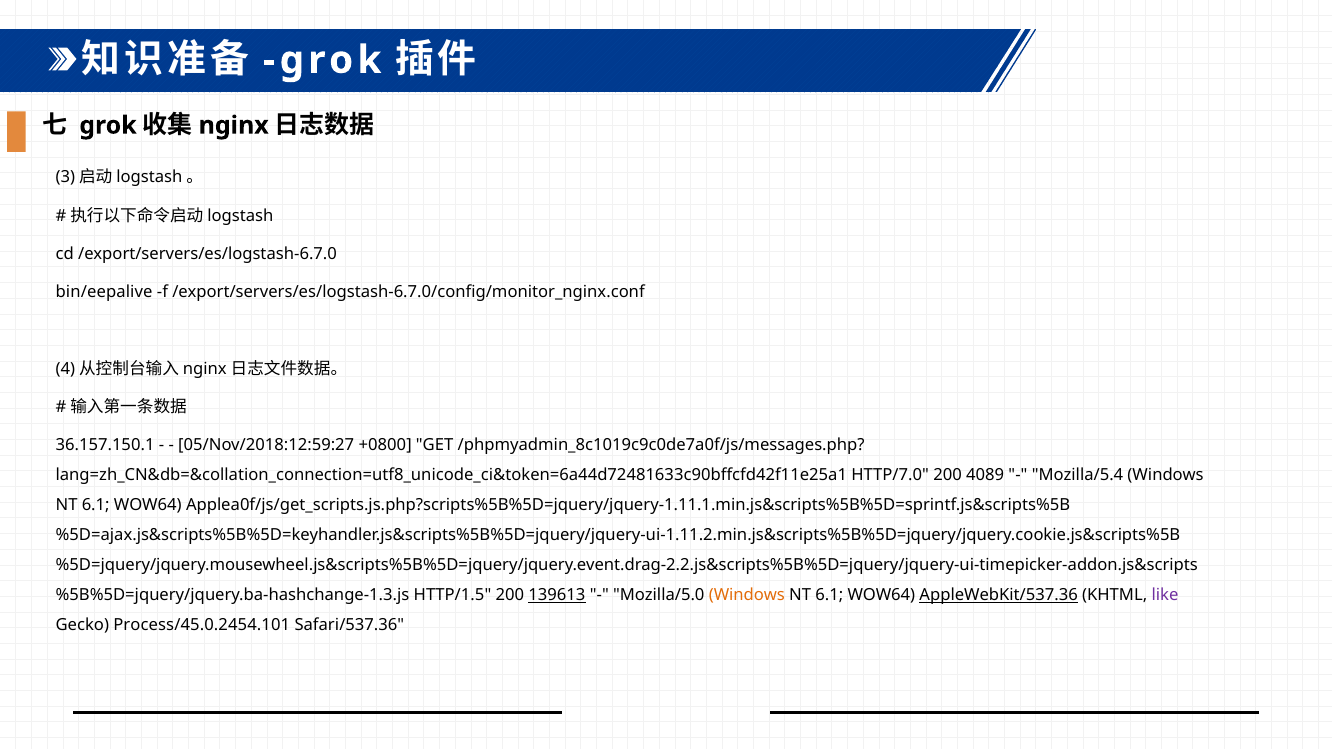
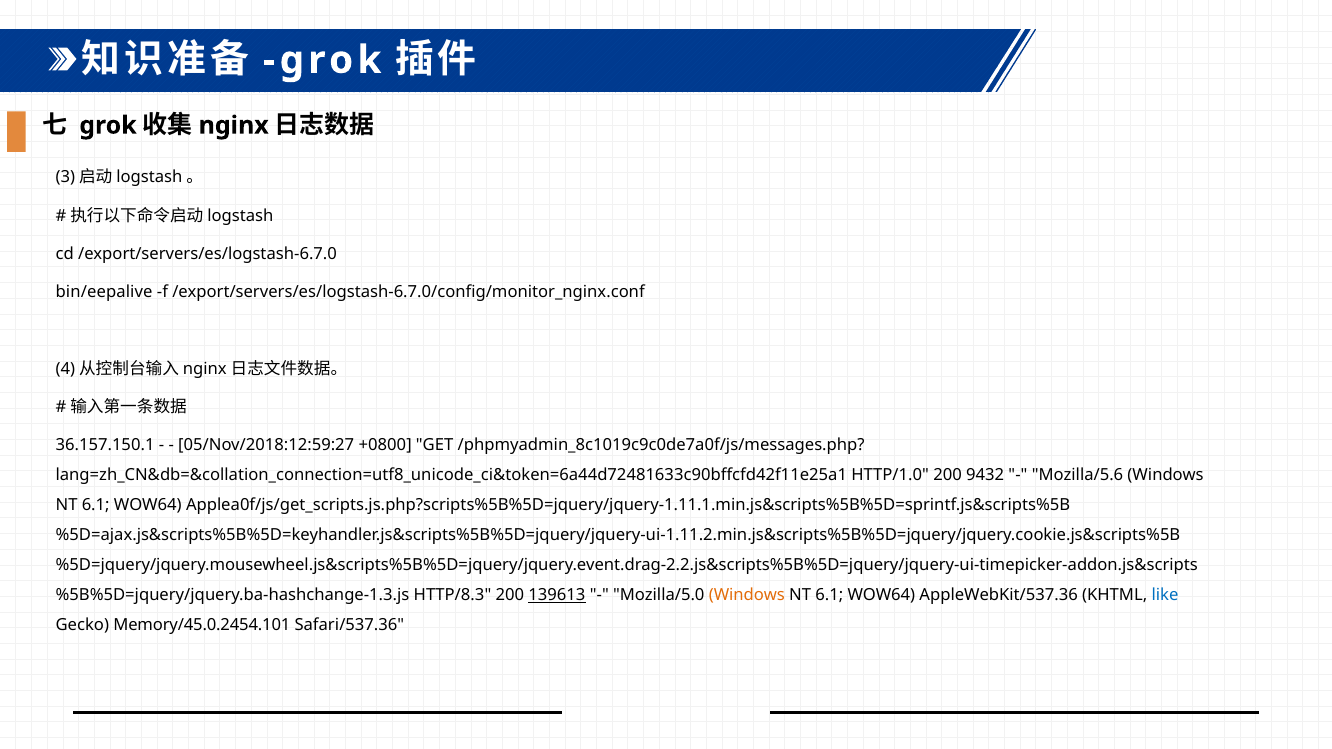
HTTP/7.0: HTTP/7.0 -> HTTP/1.0 (890, 476)
4089: 4089 -> 9432 (985, 476)
Mozilla/5.4: Mozilla/5.4 -> Mozilla/5.6 (1078, 476)
HTTP/1.5: HTTP/1.5 -> HTTP/8.3 (453, 595)
AppleWebKit/537.36 underline: present -> none (999, 595)
like colour: purple -> blue (1165, 595)
Process/45.0.2454.101: Process/45.0.2454.101 -> Memory/45.0.2454.101 (202, 625)
